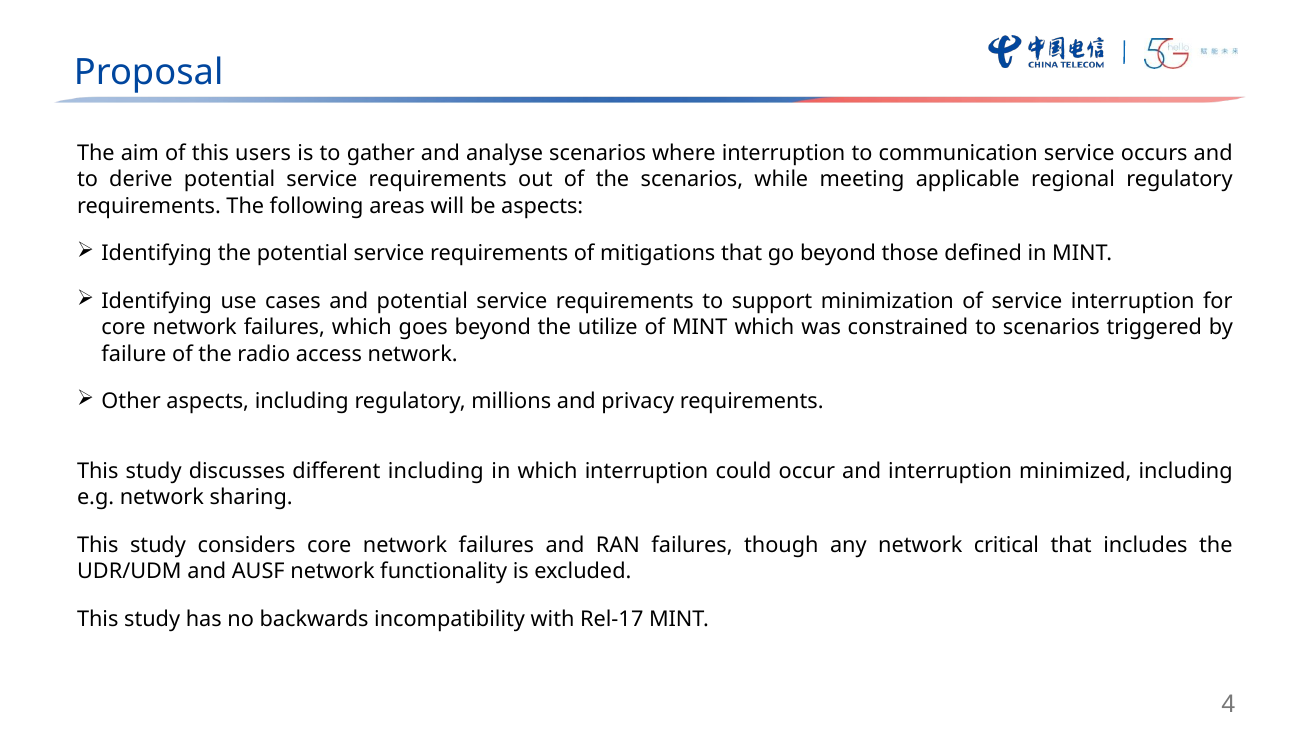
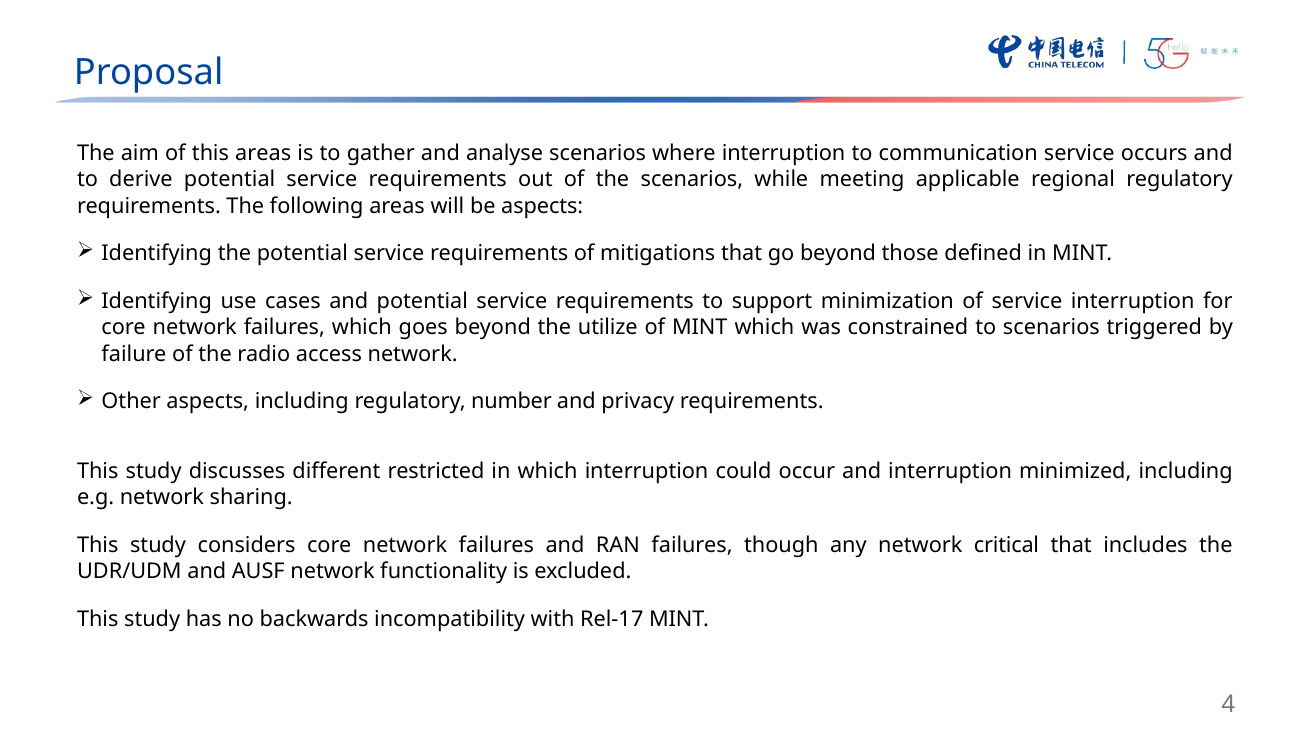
this users: users -> areas (263, 154)
millions: millions -> number (511, 401)
different including: including -> restricted (436, 471)
